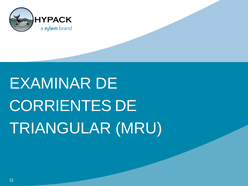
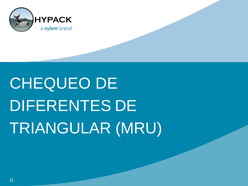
EXAMINAR: EXAMINAR -> CHEQUEO (50, 83)
CORRIENTES: CORRIENTES -> DIFERENTES (60, 106)
